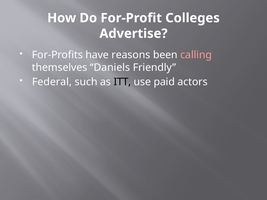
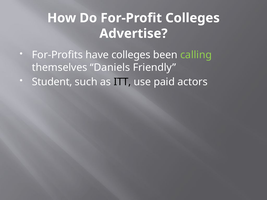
have reasons: reasons -> colleges (131, 55)
calling colour: pink -> light green (196, 55)
Federal: Federal -> Student (52, 82)
